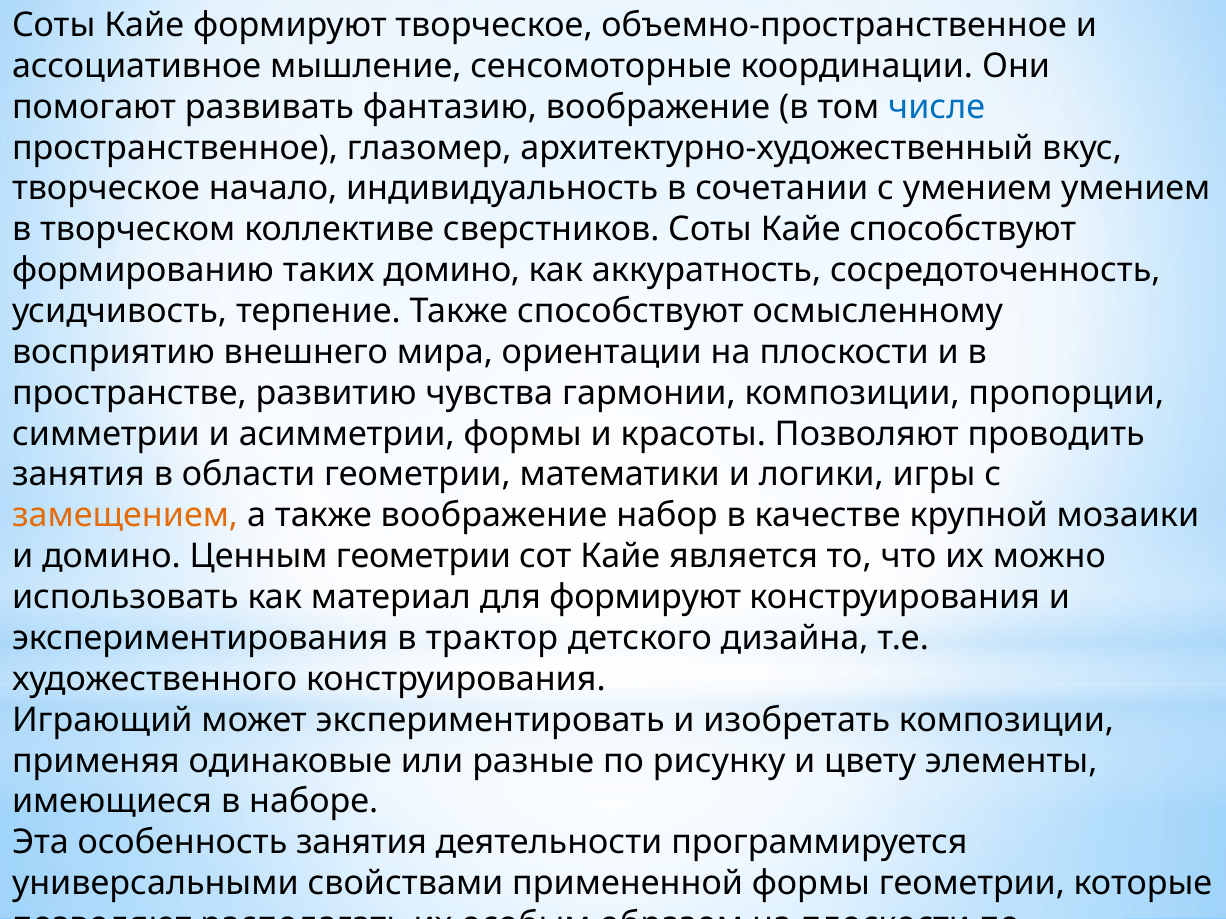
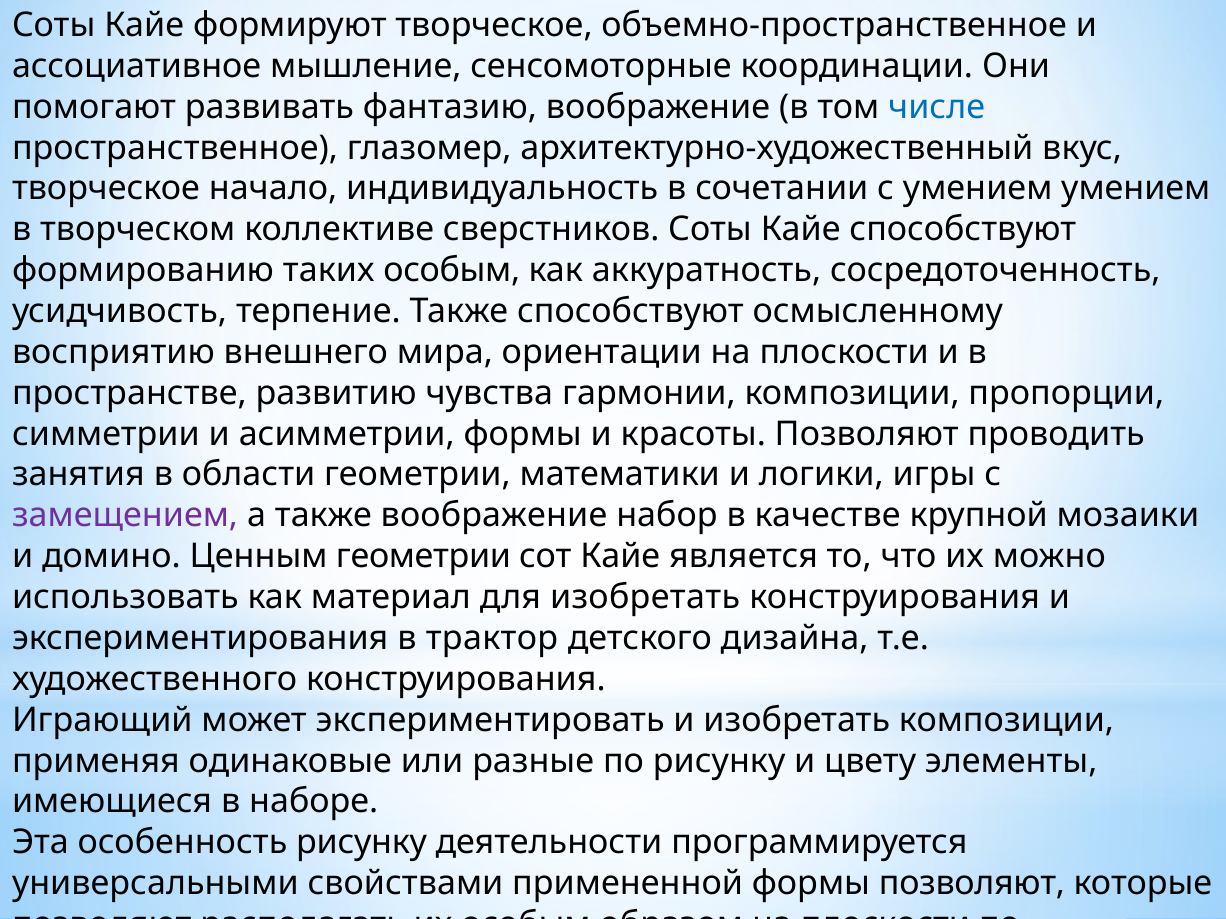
таких домино: домино -> особым (452, 271)
замещением colour: orange -> purple (125, 516)
для формируют: формируют -> изобретать (645, 598)
особенность занятия: занятия -> рисунку (362, 843)
формы геометрии: геометрии -> позволяют (972, 884)
